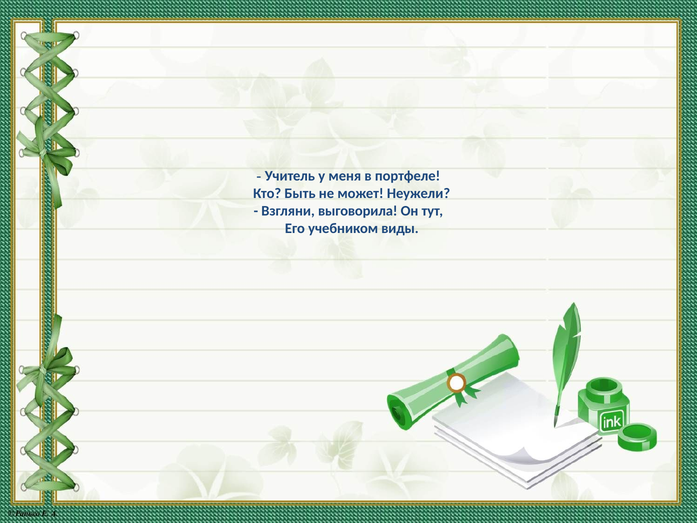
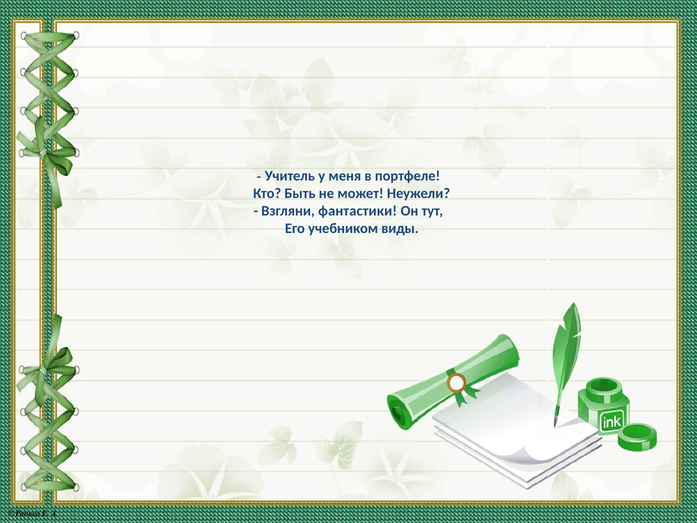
выговорила: выговорила -> фантастики (358, 211)
